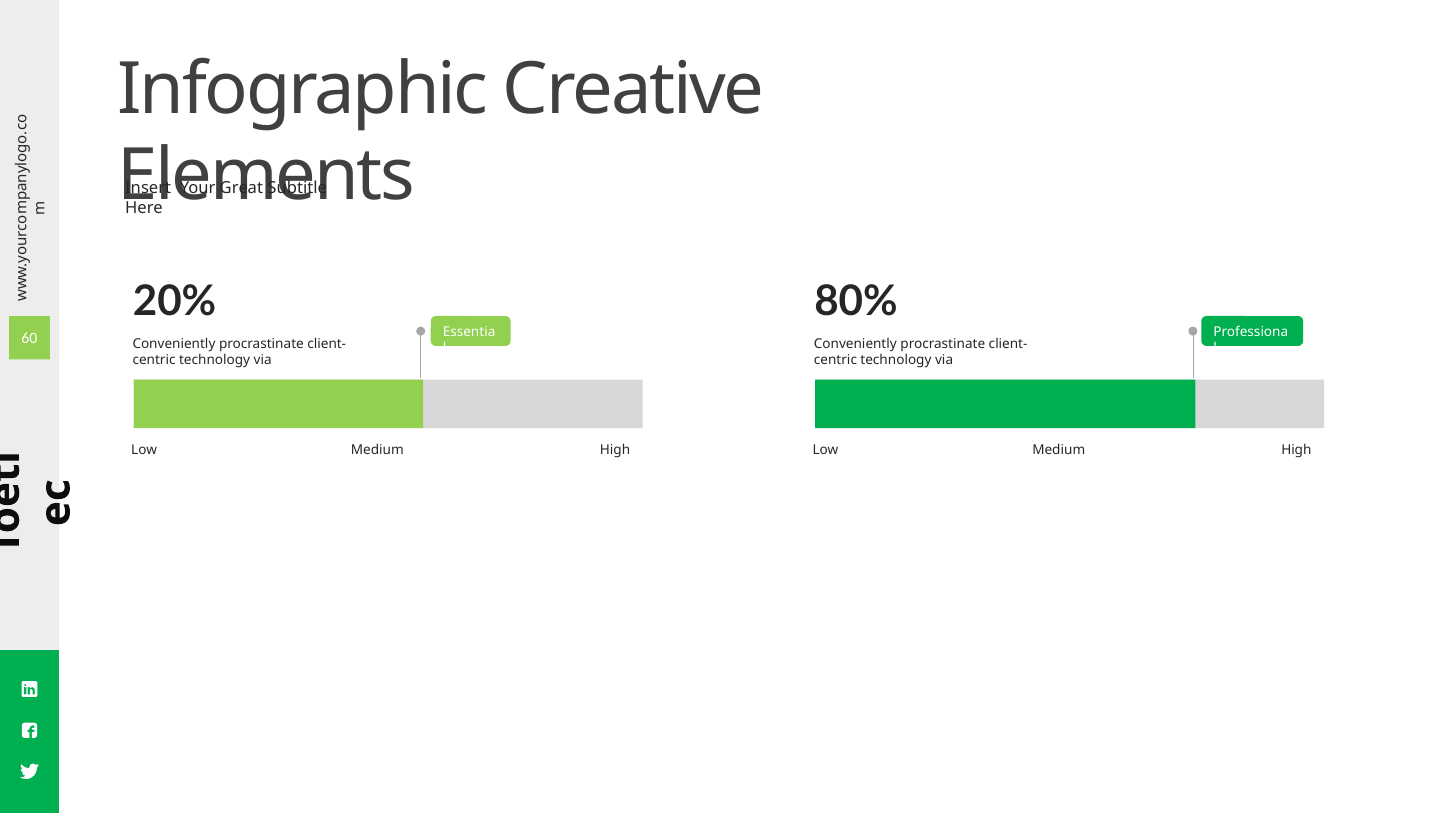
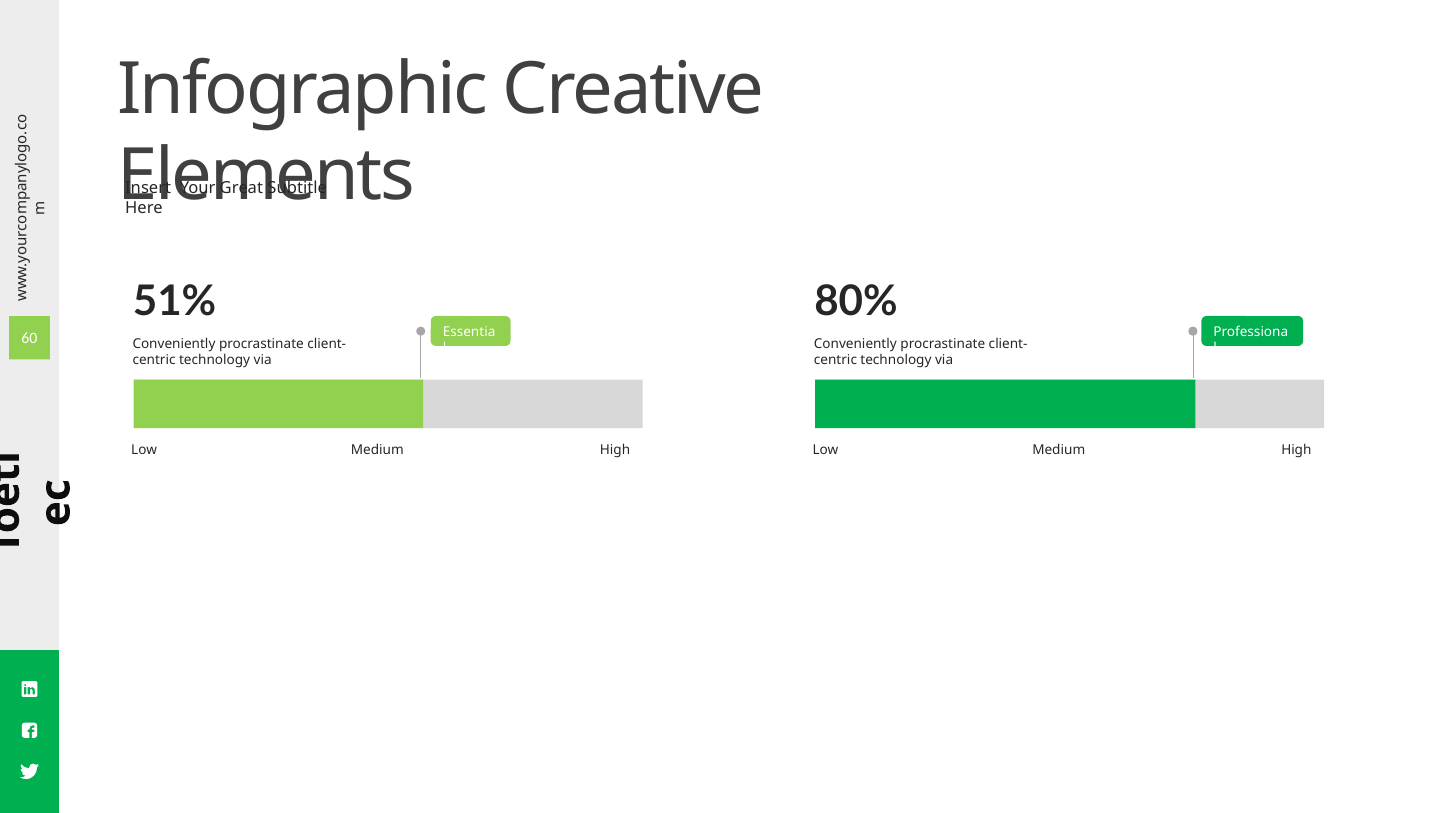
20%: 20% -> 51% (175, 301)
